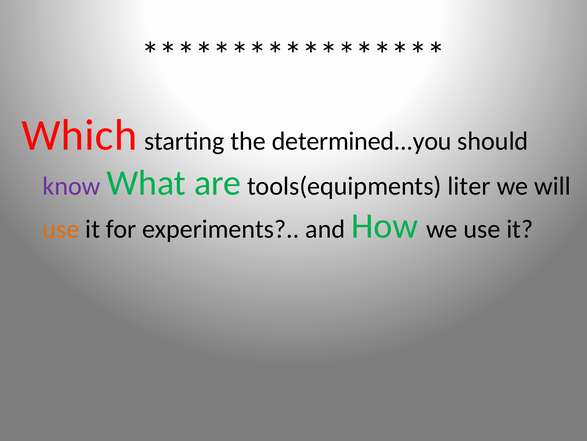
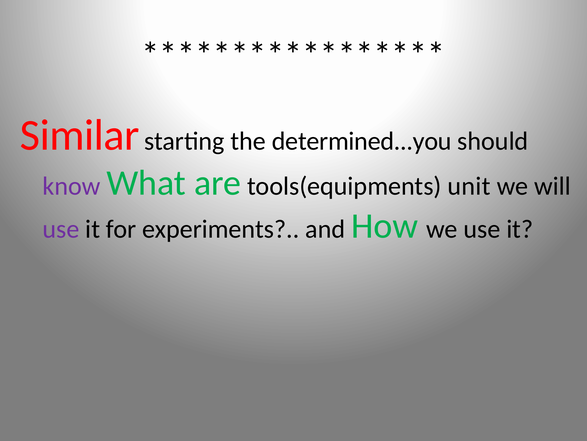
Which: Which -> Similar (80, 135)
liter: liter -> unit (469, 186)
use colour: orange -> purple (61, 229)
